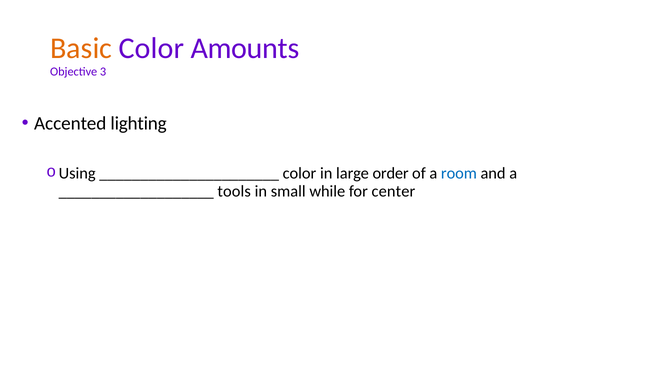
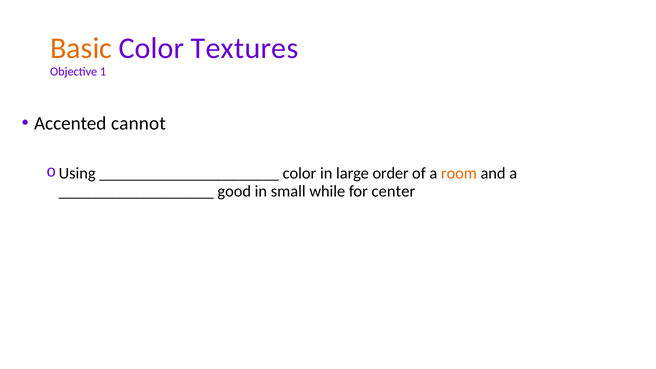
Amounts: Amounts -> Textures (245, 48)
3: 3 -> 1 (103, 71)
lighting: lighting -> cannot (138, 123)
room colour: blue -> orange (459, 173)
tools: tools -> good (234, 191)
